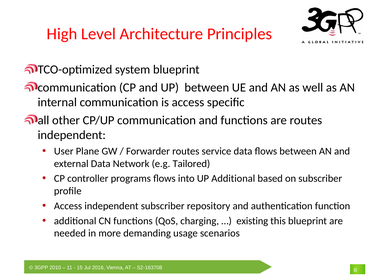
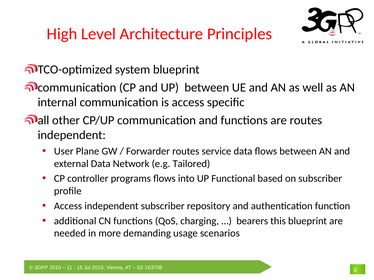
UP Additional: Additional -> Functional (233, 179)
existing: existing -> bearers (252, 221)
